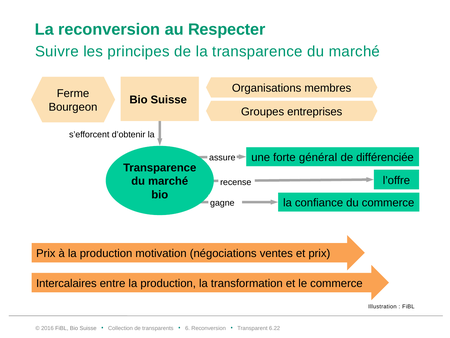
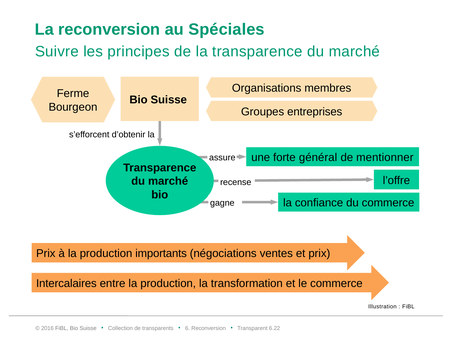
Respecter: Respecter -> Spéciales (227, 30)
différenciée: différenciée -> mentionner (385, 157)
motivation: motivation -> importants (161, 253)
